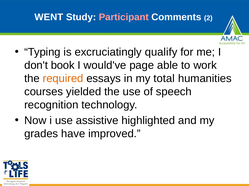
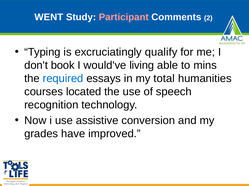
page: page -> living (142, 66)
work: work -> mins (205, 66)
required colour: orange -> blue (63, 79)
yielded: yielded -> located (84, 92)
highlighted: highlighted -> conversion (148, 121)
